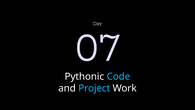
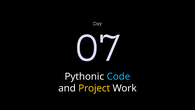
Project colour: light blue -> yellow (94, 88)
